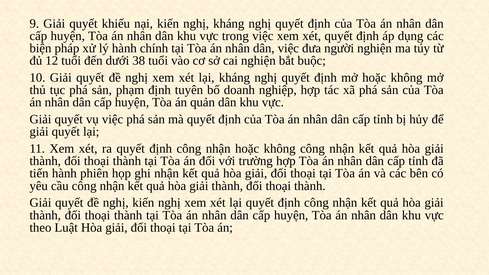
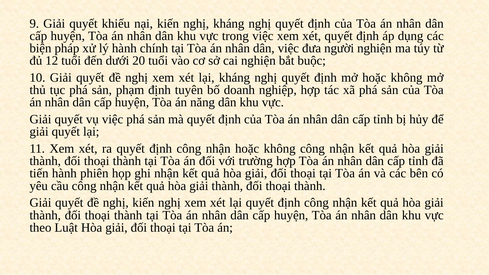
38: 38 -> 20 (139, 61)
quản: quản -> năng (203, 102)
